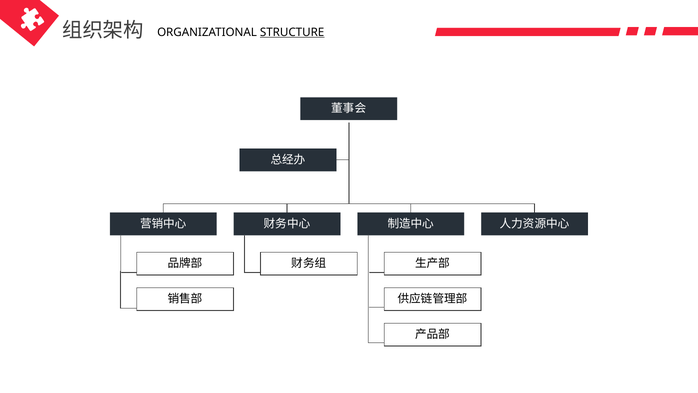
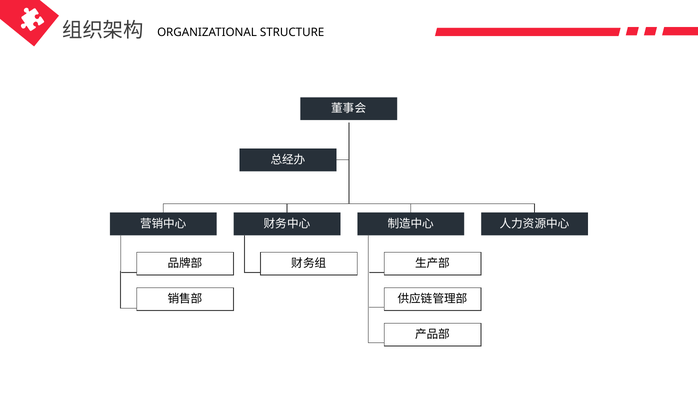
STRUCTURE underline: present -> none (292, 32)
